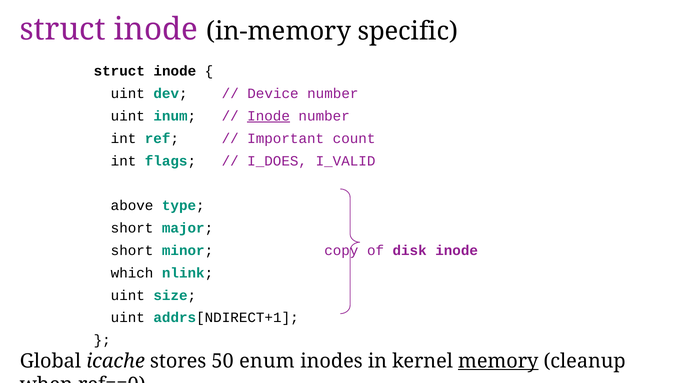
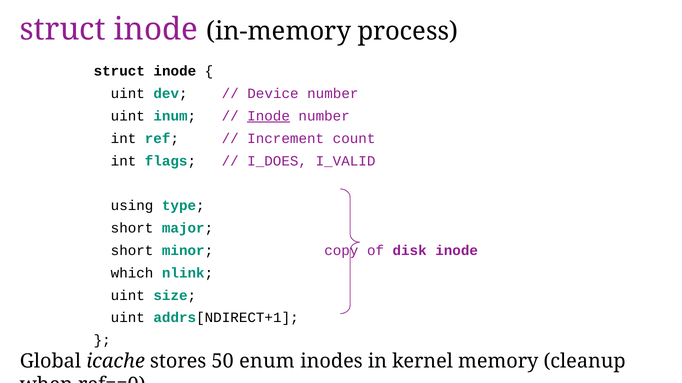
specific: specific -> process (408, 32)
Important: Important -> Increment (286, 139)
above: above -> using (132, 206)
memory underline: present -> none (498, 362)
